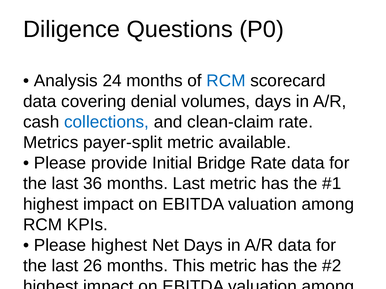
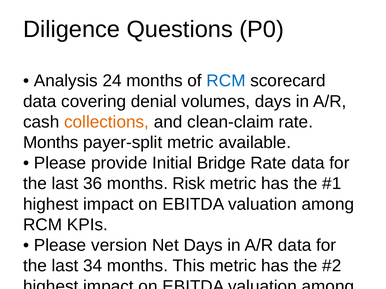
collections colour: blue -> orange (107, 122)
Metrics: Metrics -> Months (51, 143)
months Last: Last -> Risk (189, 184)
Please highest: highest -> version (119, 246)
26: 26 -> 34 (93, 266)
